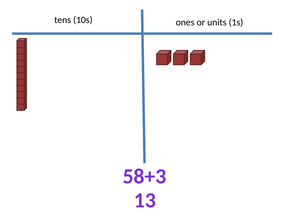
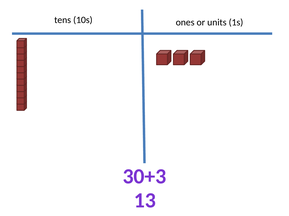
58+3: 58+3 -> 30+3 (144, 177)
